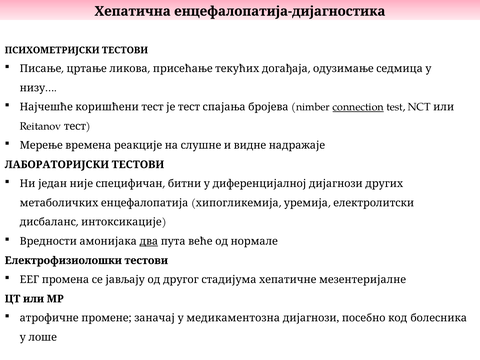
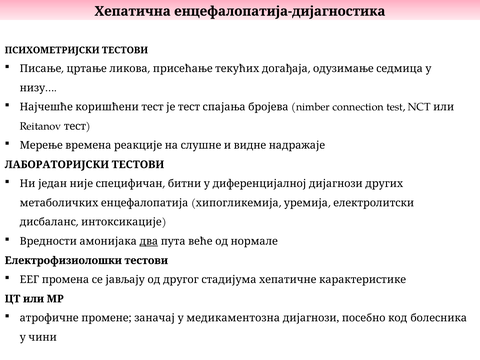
connection underline: present -> none (358, 107)
мезентеријалне: мезентеријалне -> карактеристике (363, 280)
лоше: лоше -> чини (43, 337)
